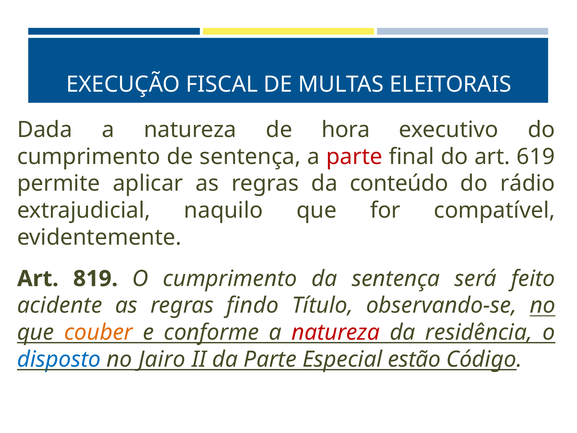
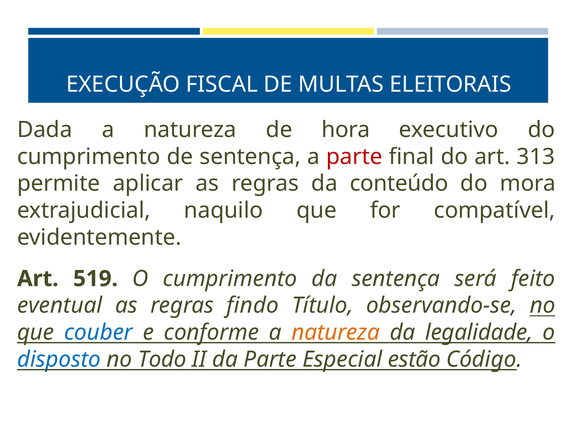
619: 619 -> 313 (536, 157)
rádio: rádio -> mora (528, 183)
819: 819 -> 519 (95, 279)
acidente: acidente -> eventual (60, 305)
couber colour: orange -> blue (99, 332)
natureza colour: red -> orange (336, 332)
residência: residência -> legalidade (479, 332)
Jairo: Jairo -> Todo (162, 359)
